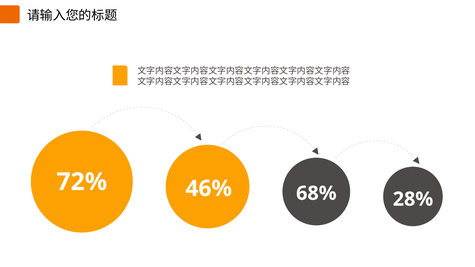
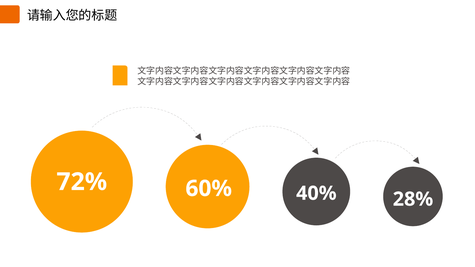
68%: 68% -> 40% (316, 193)
46%: 46% -> 60% (209, 189)
